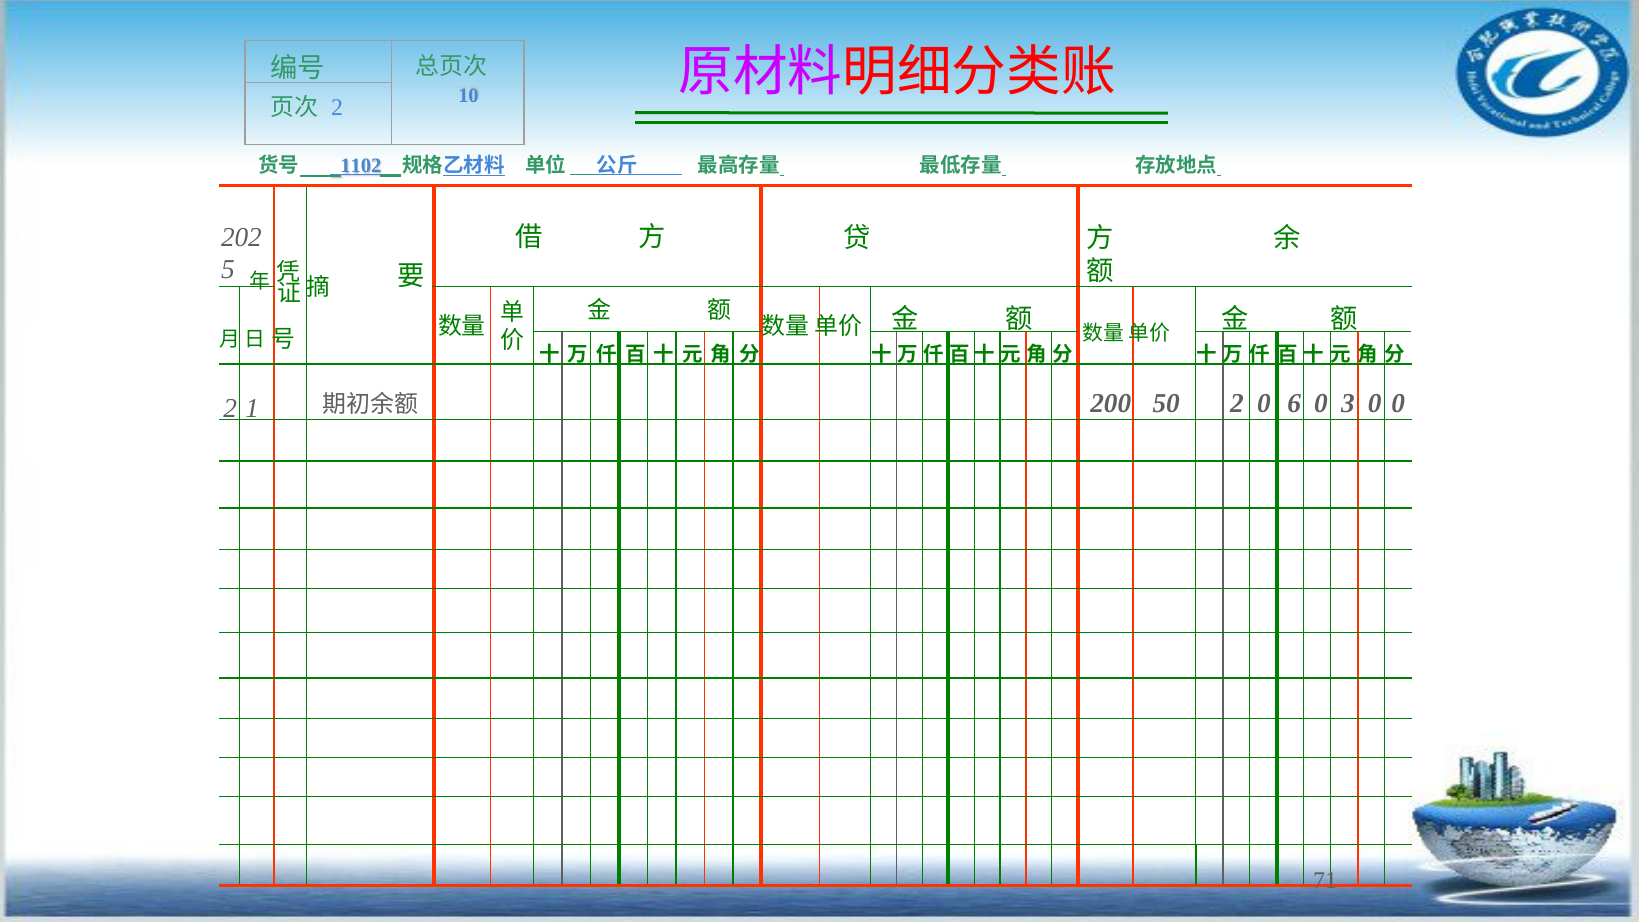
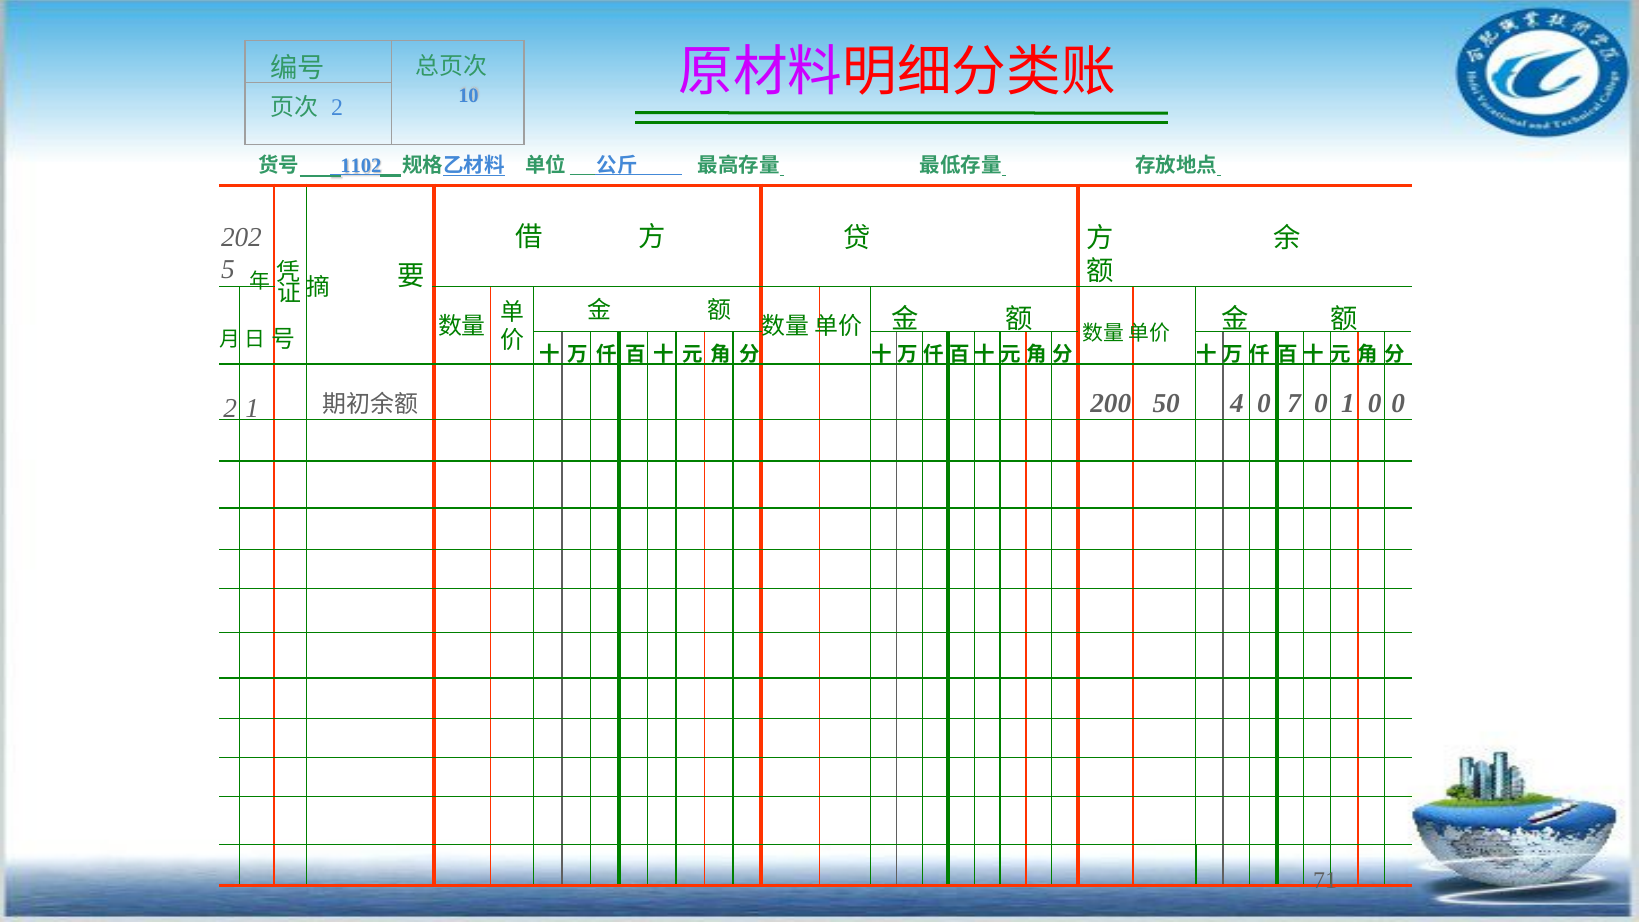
50 2: 2 -> 4 (1237, 403)
6: 6 -> 7 (1294, 403)
0 3: 3 -> 1 (1348, 403)
